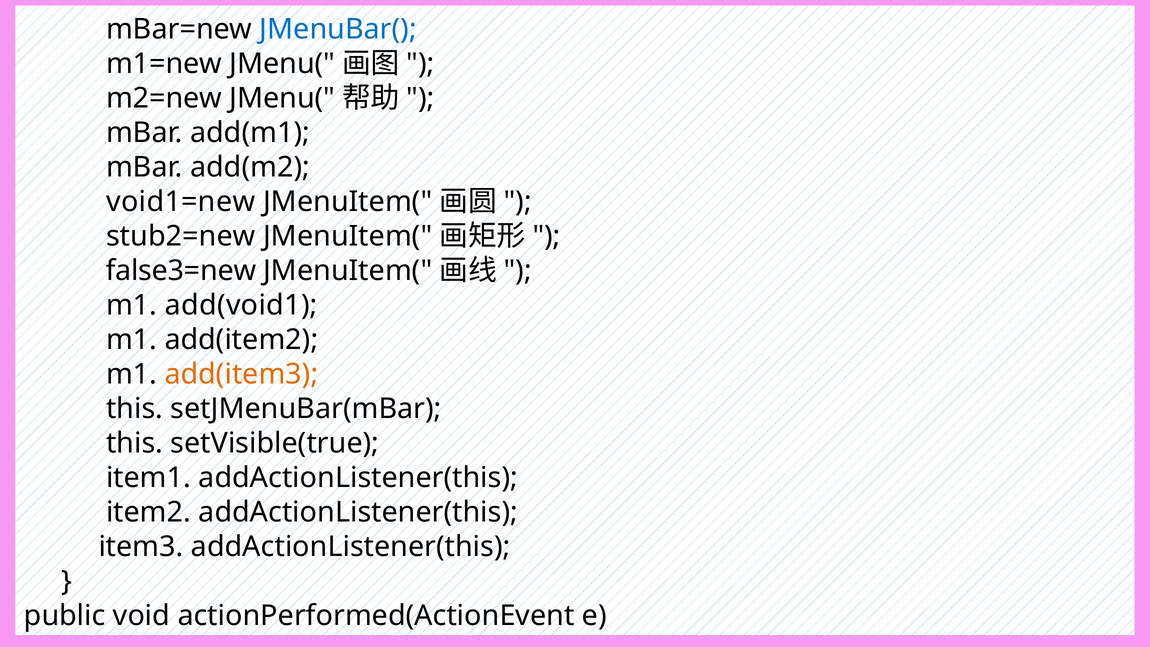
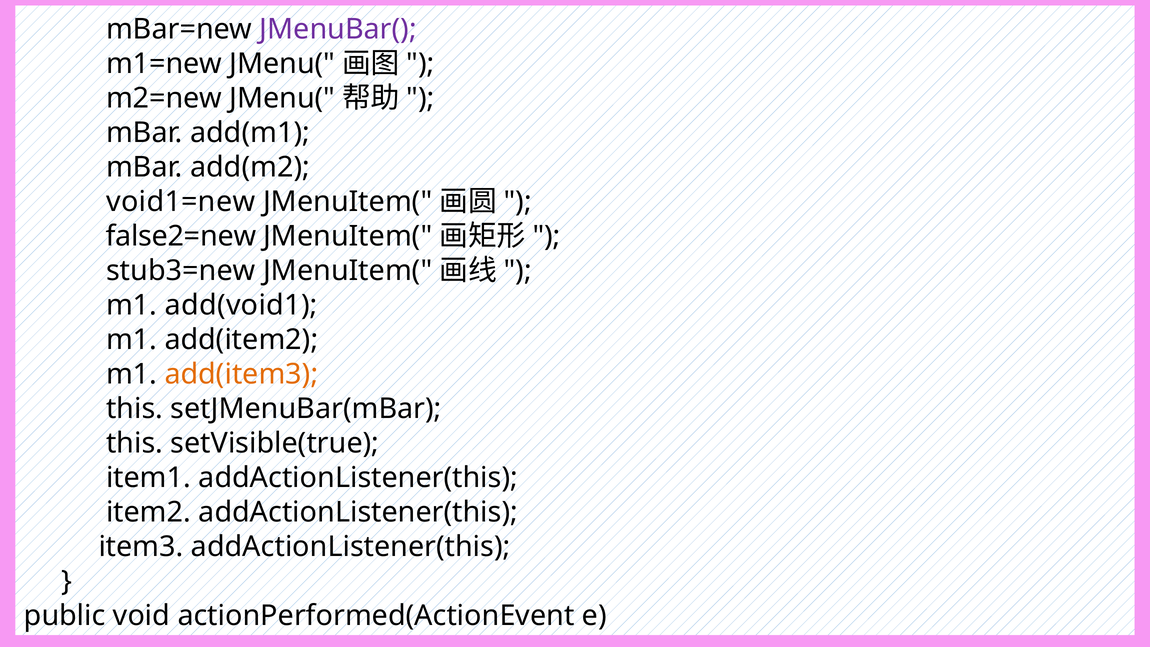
JMenuBar( colour: blue -> purple (338, 29)
stub2=new: stub2=new -> false2=new (181, 236)
false3=new: false3=new -> stub3=new (181, 271)
